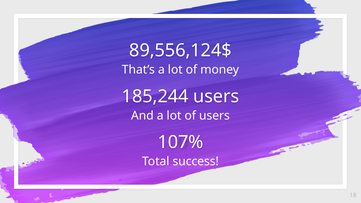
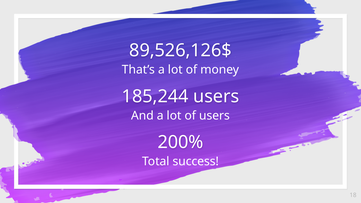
89,556,124$: 89,556,124$ -> 89,526,126$ (180, 51)
107%: 107% -> 200% (180, 142)
